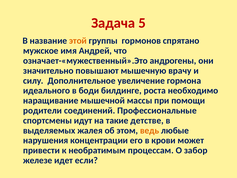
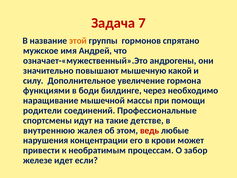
5: 5 -> 7 (142, 23)
врачу: врачу -> какой (180, 71)
идеального: идеального -> функциями (47, 90)
роста: роста -> через (155, 90)
выделяемых: выделяемых -> внутреннюю (49, 130)
ведь colour: orange -> red (150, 130)
